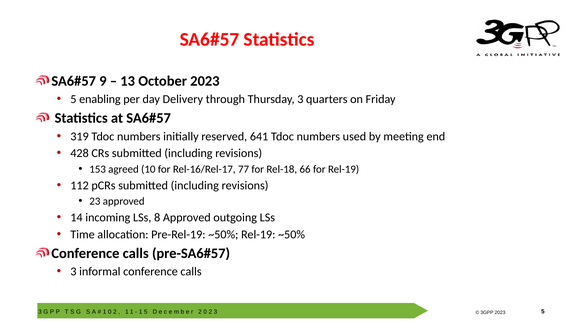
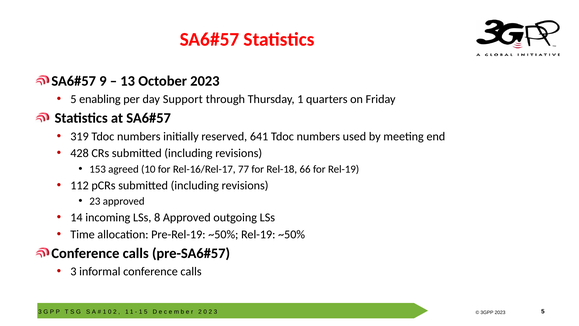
Delivery: Delivery -> Support (183, 99)
Thursday 3: 3 -> 1 (300, 99)
